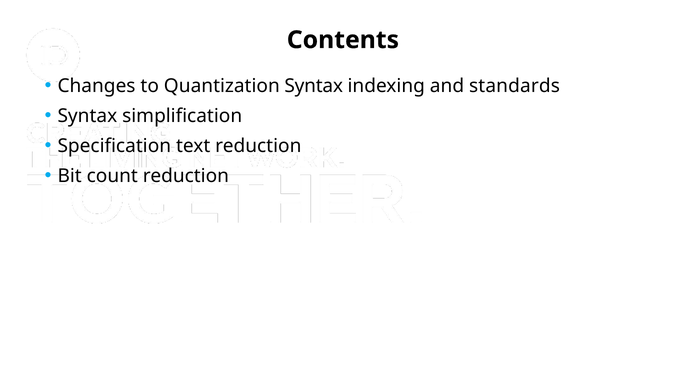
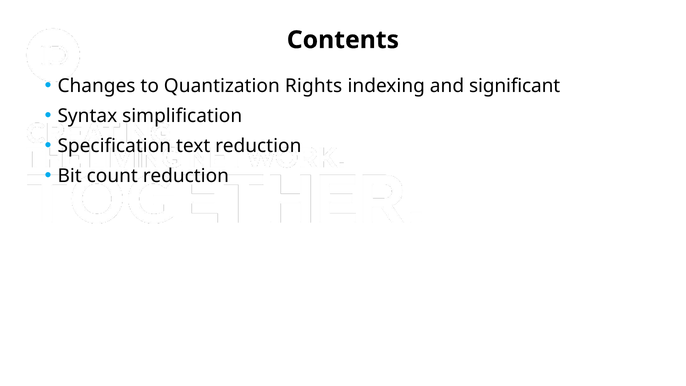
Quantization Syntax: Syntax -> Rights (314, 86)
standards: standards -> significant (515, 86)
